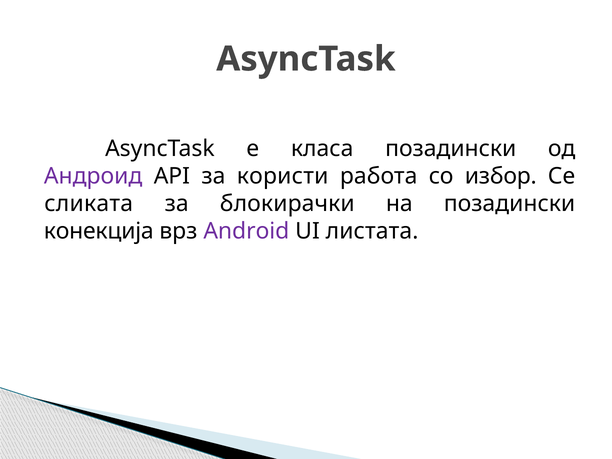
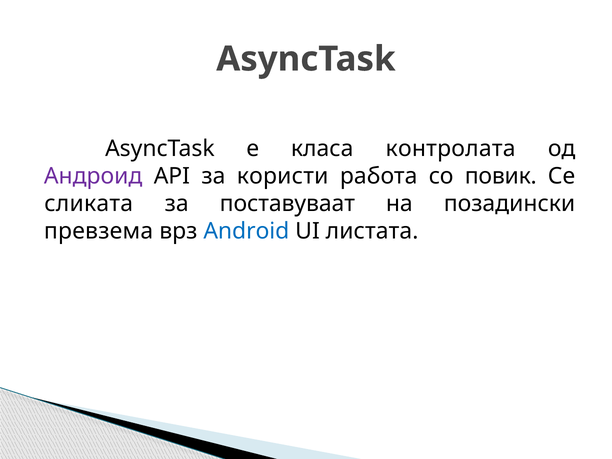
класа позадински: позадински -> контролата (451, 149)
избор: избор -> повик (501, 176)
блокирачки: блокирачки -> поставуваат (287, 204)
конекција: конекција -> превзема (99, 231)
Android colour: purple -> blue (246, 231)
